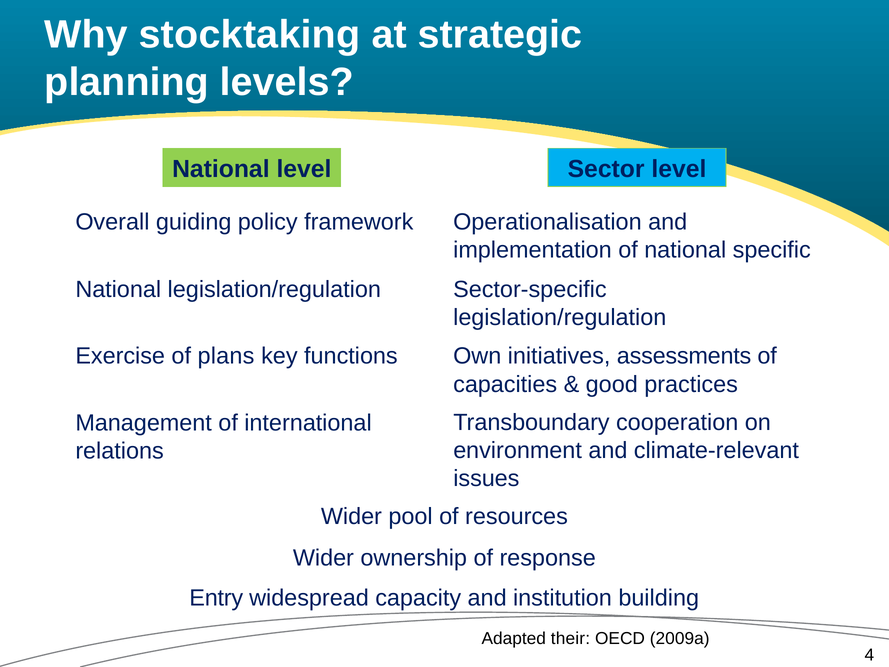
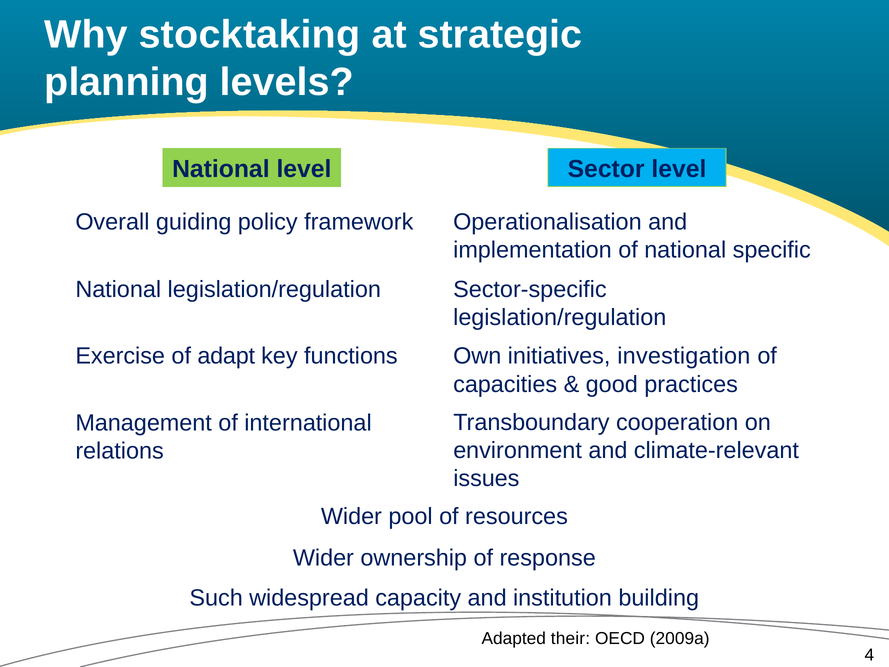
plans: plans -> adapt (226, 356)
assessments: assessments -> investigation (684, 356)
Entry: Entry -> Such (216, 598)
